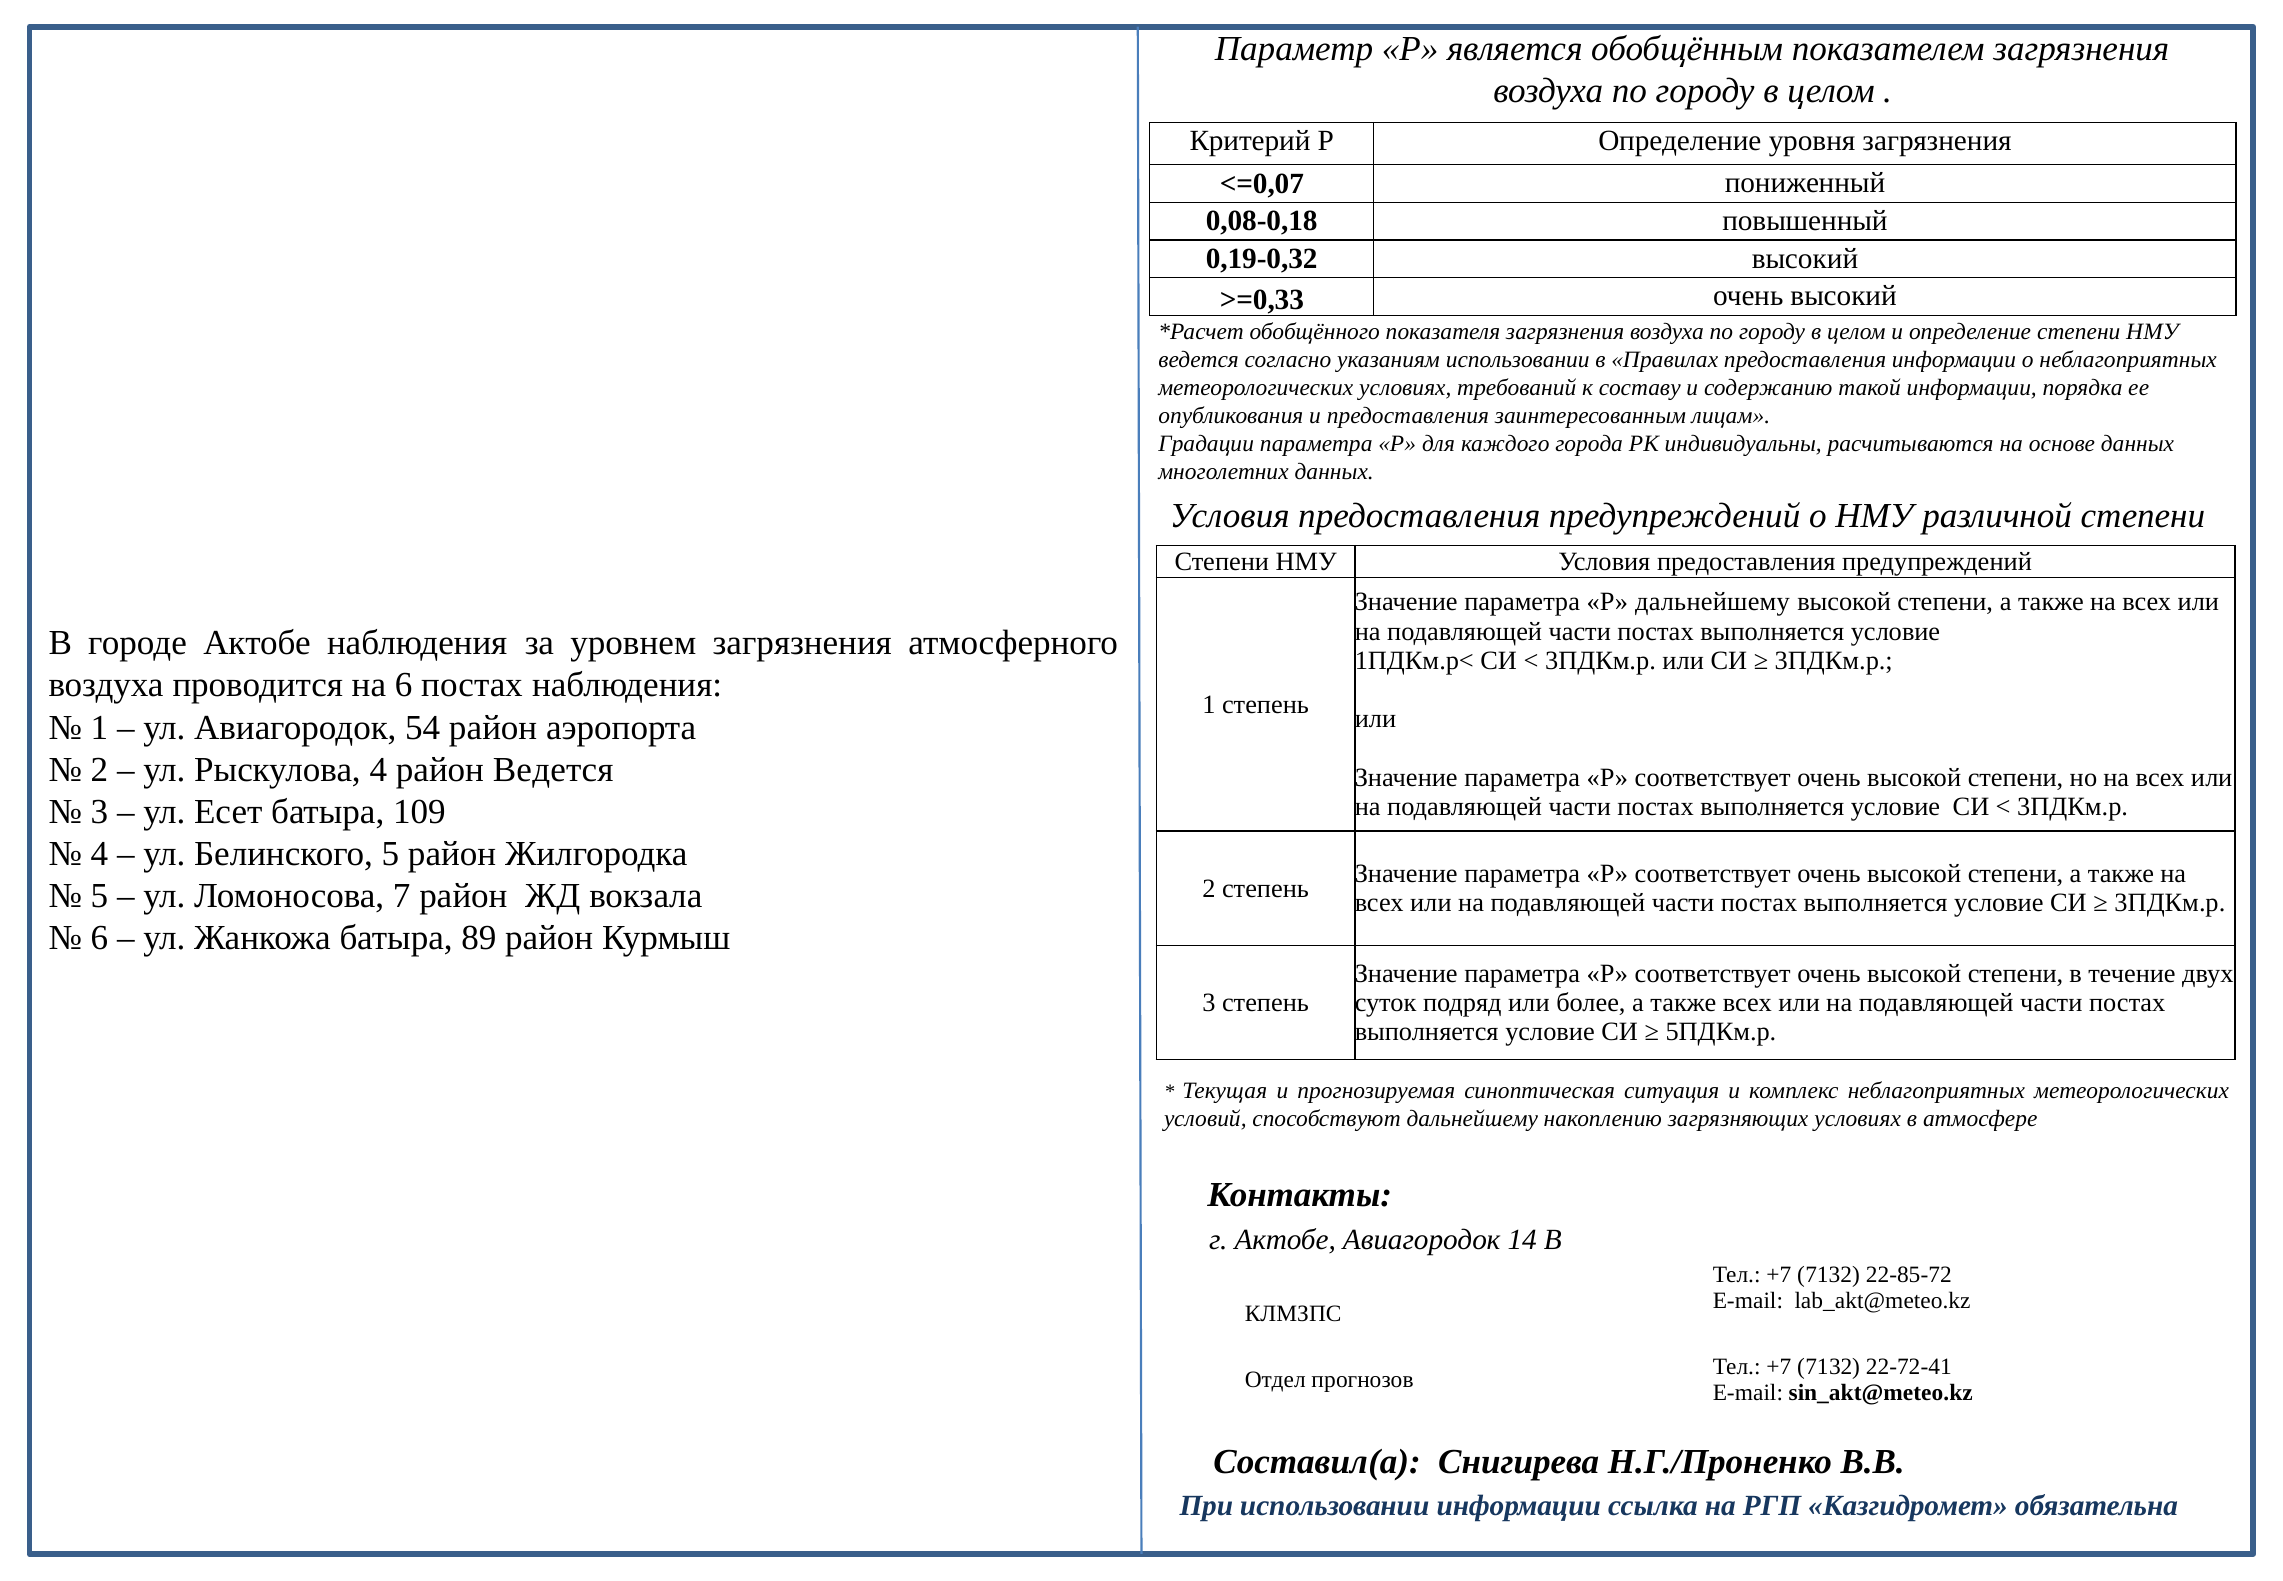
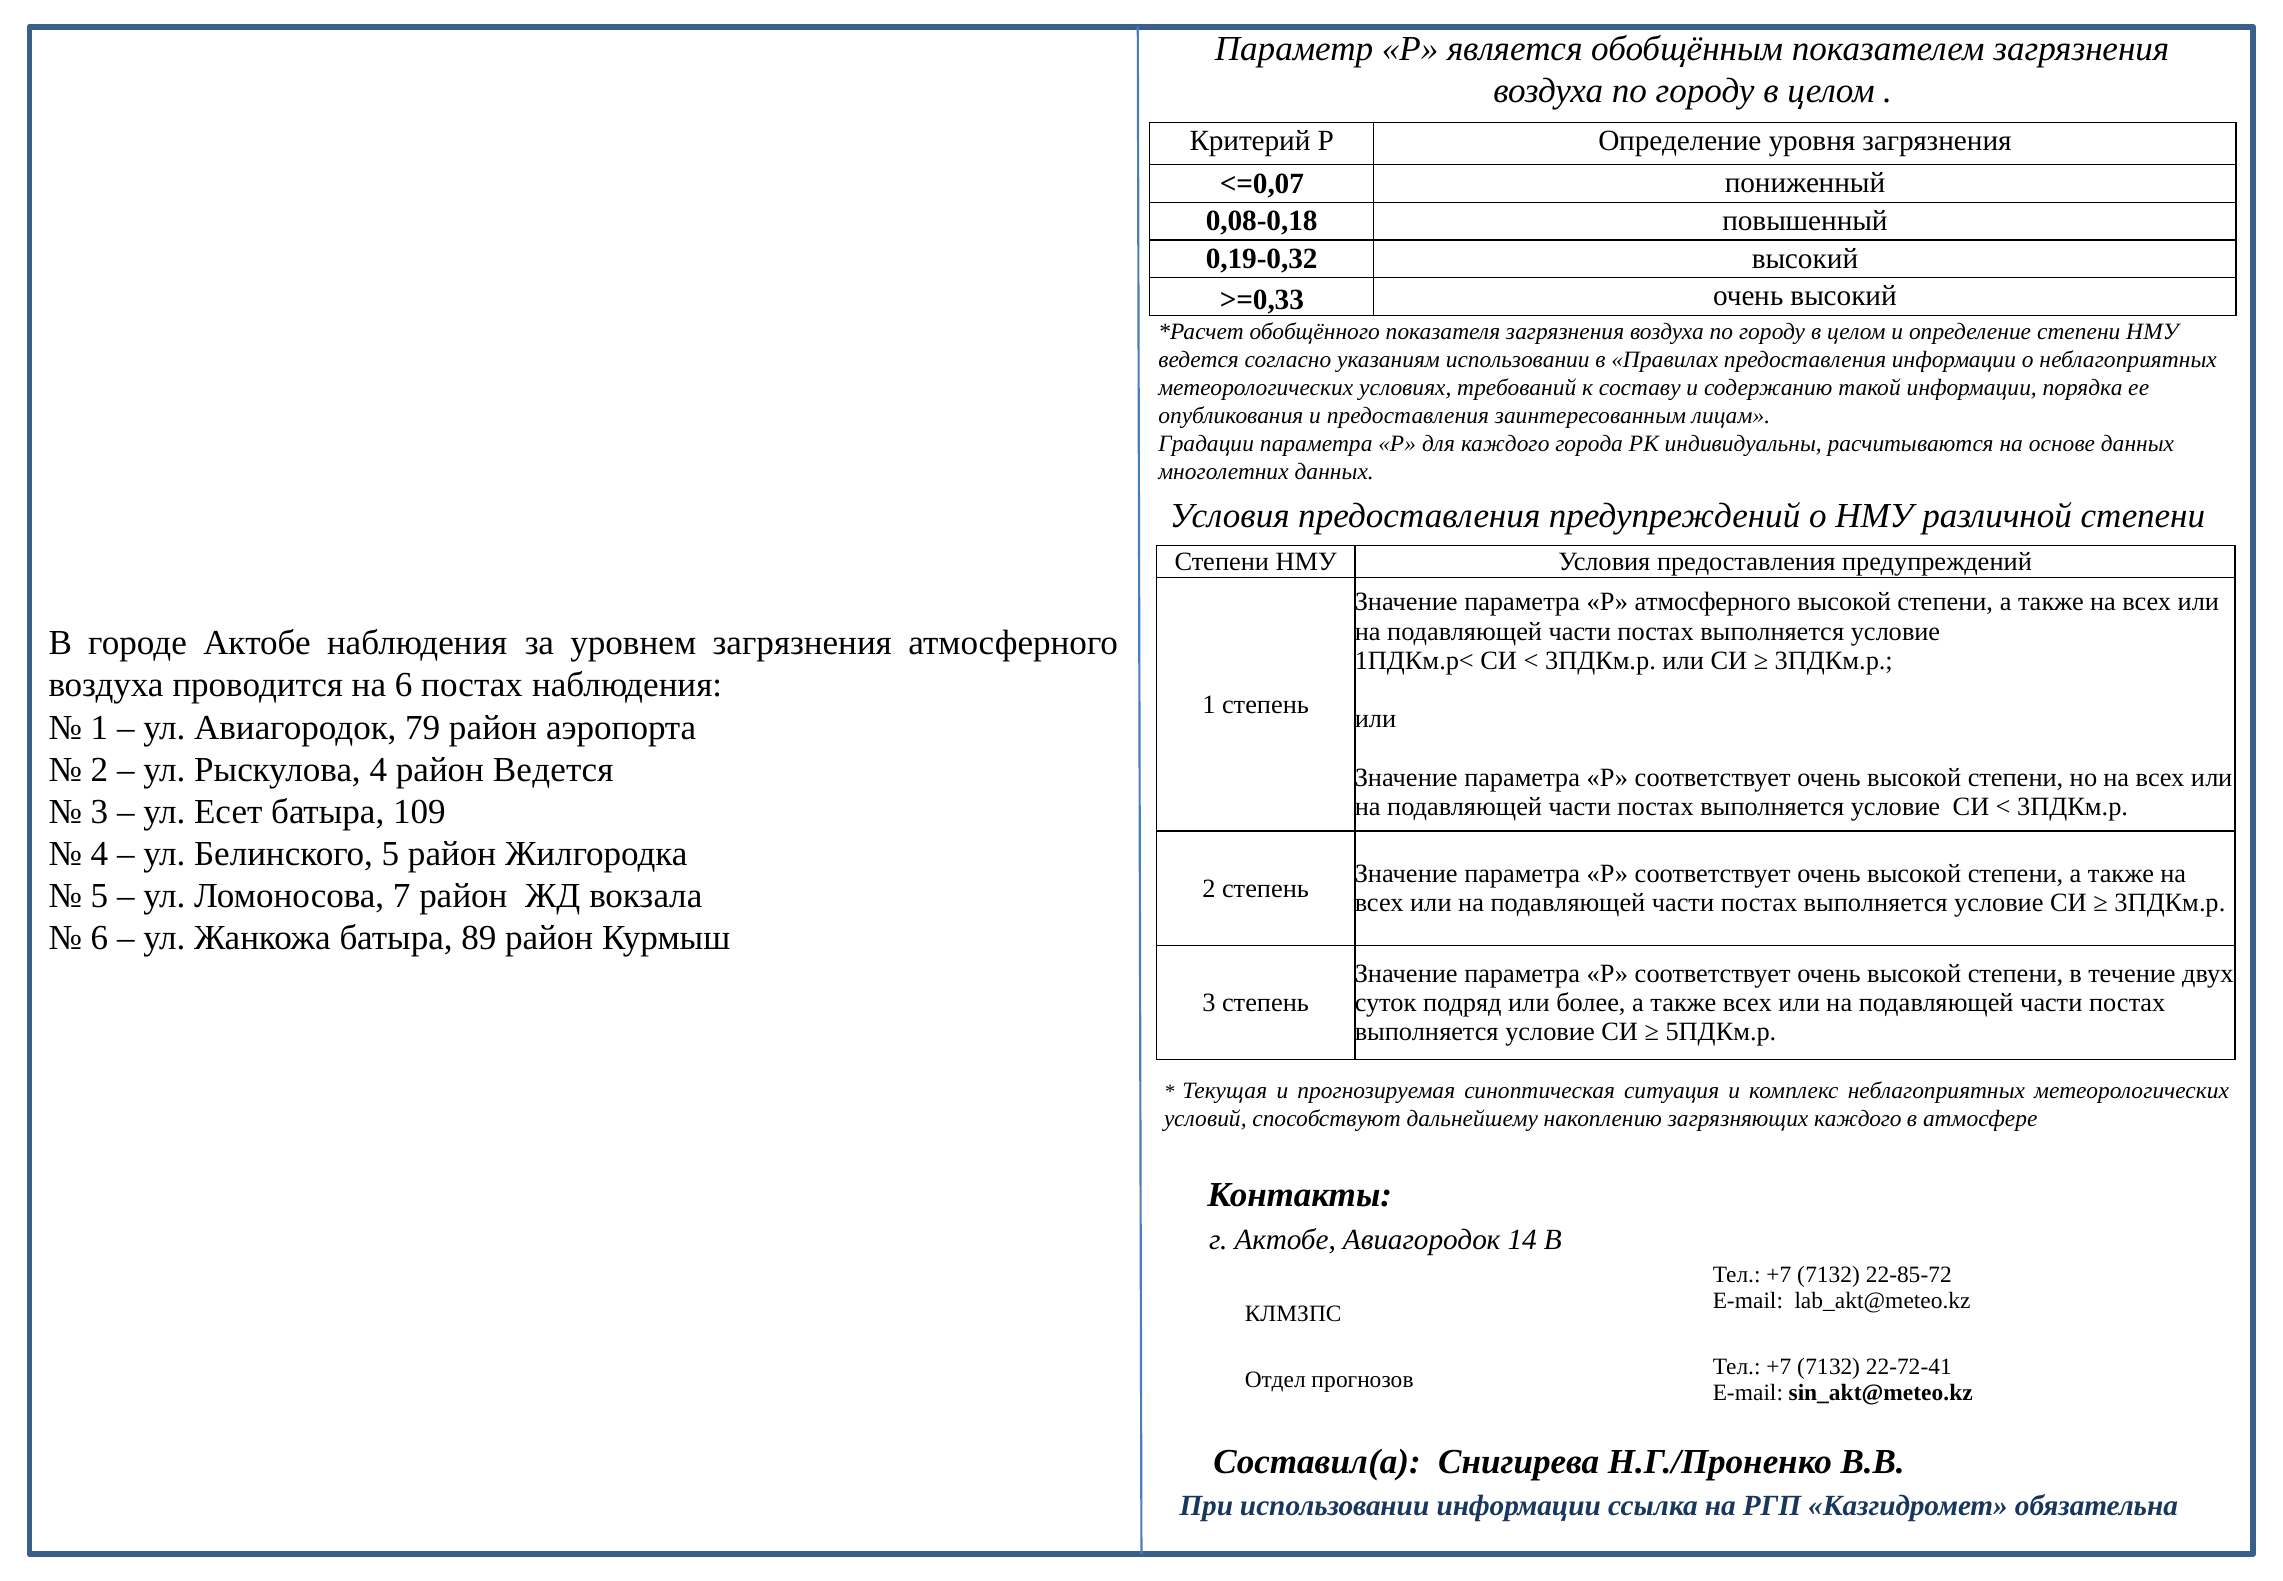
Р дальнейшему: дальнейшему -> атмосферного (1713, 602)
54: 54 -> 79 (423, 727)
загрязняющих условиях: условиях -> каждого (1858, 1119)
